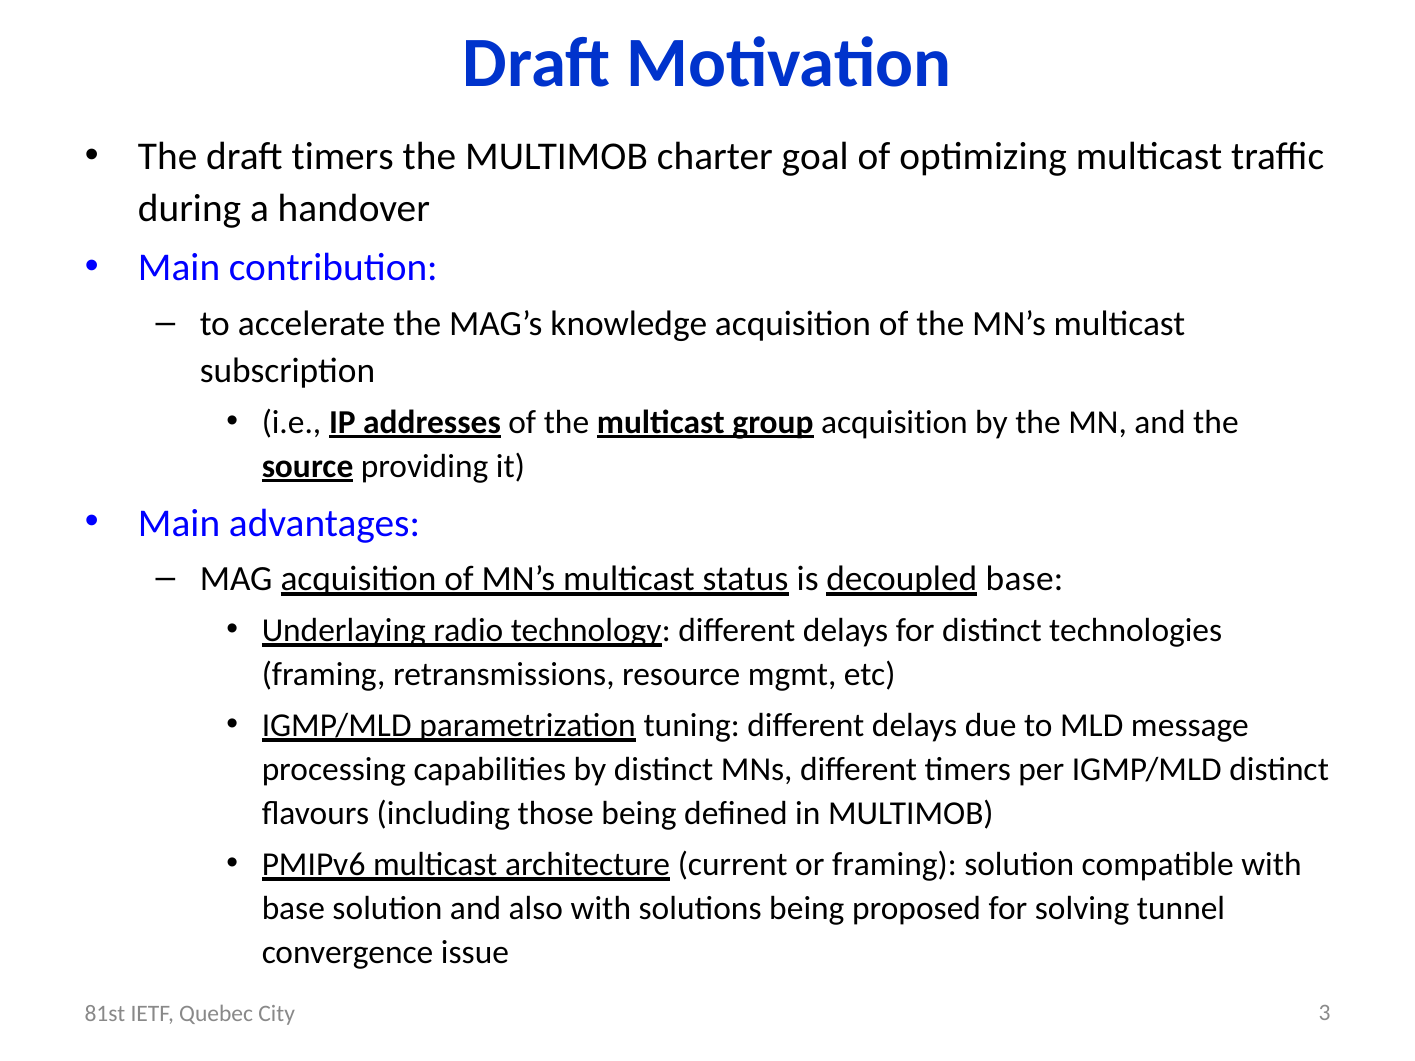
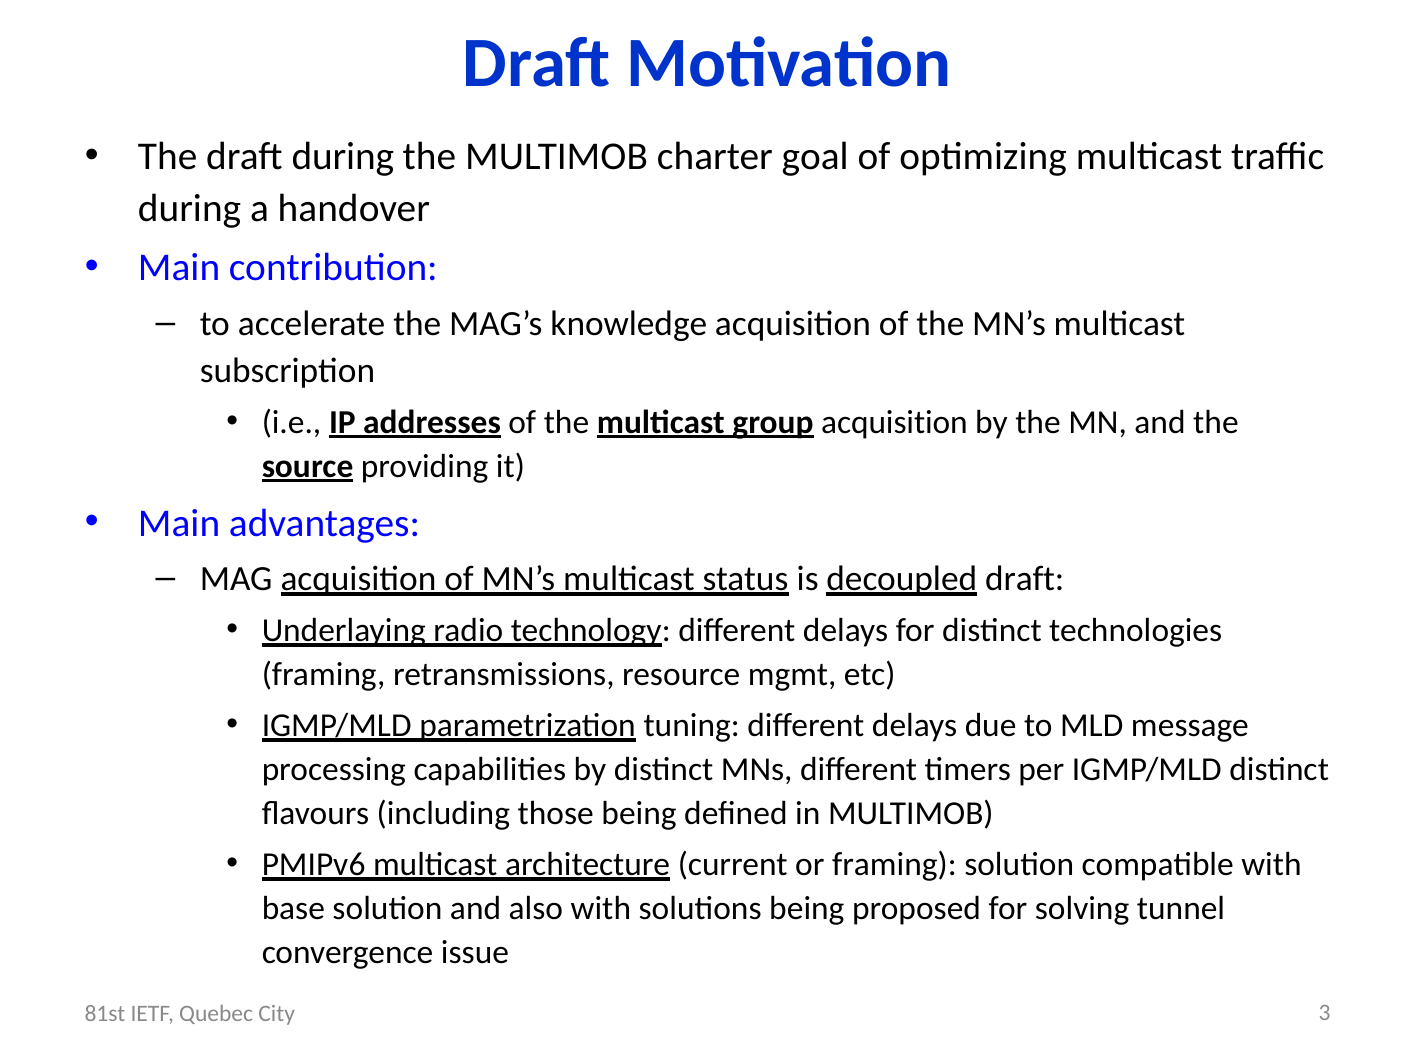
draft timers: timers -> during (343, 156)
decoupled base: base -> draft (1025, 579)
